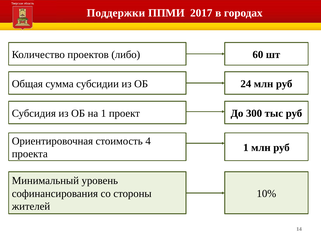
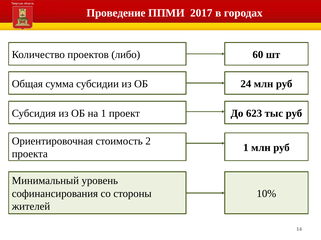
Поддержки: Поддержки -> Проведение (116, 13)
300: 300 -> 623 (254, 114)
4: 4 -> 2 (148, 142)
